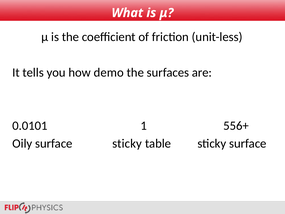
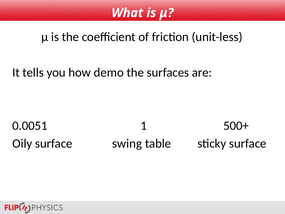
0.0101: 0.0101 -> 0.0051 (30, 126)
556+: 556+ -> 500+ (236, 126)
surface sticky: sticky -> swing (127, 143)
